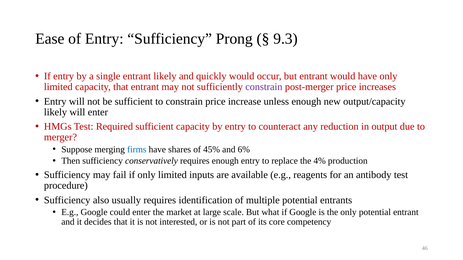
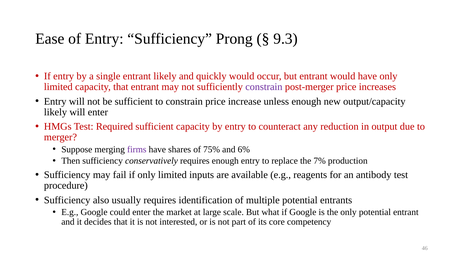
firms colour: blue -> purple (137, 150)
45%: 45% -> 75% (212, 150)
4%: 4% -> 7% (320, 161)
